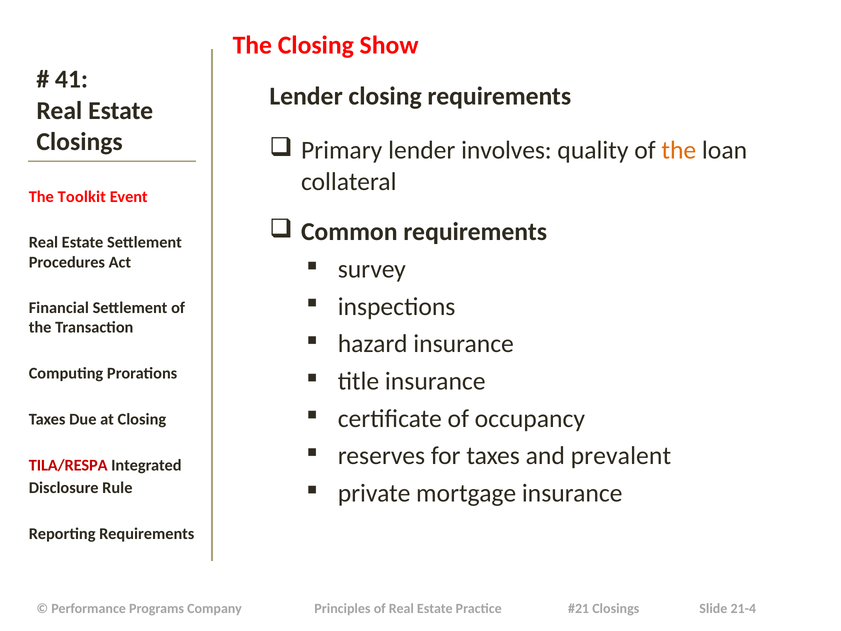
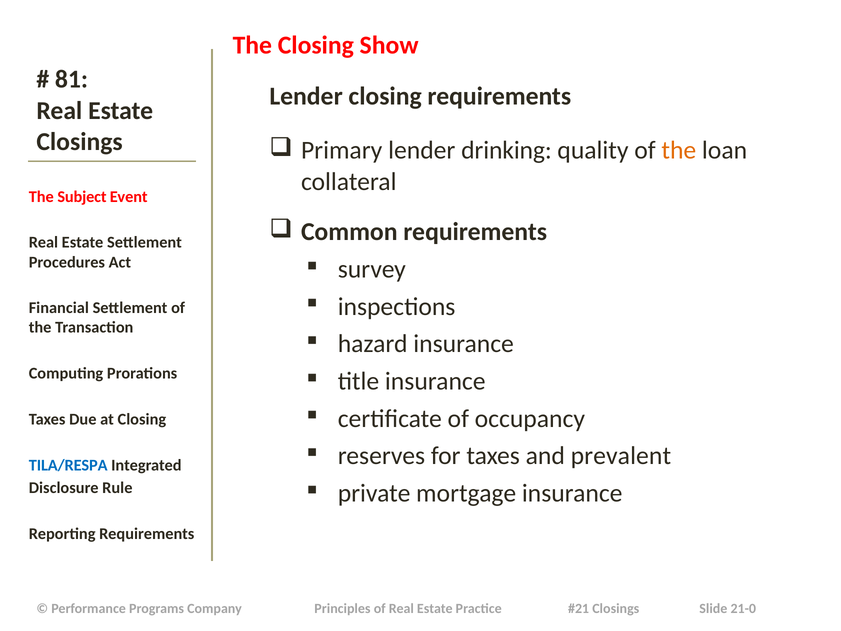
41: 41 -> 81 (71, 79)
involves: involves -> drinking (506, 150)
Toolkit: Toolkit -> Subject (82, 197)
TILA/RESPA colour: red -> blue (68, 465)
21-4: 21-4 -> 21-0 (743, 609)
